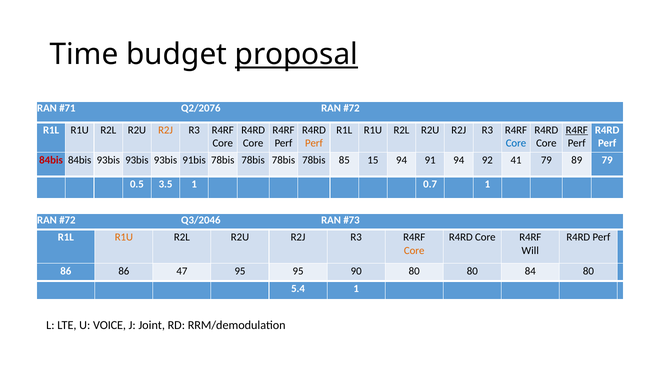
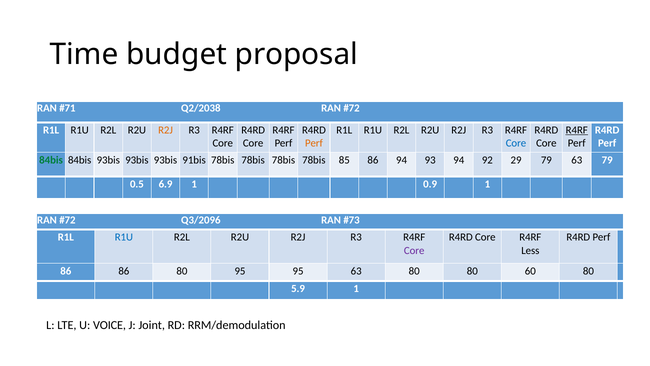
proposal underline: present -> none (296, 55)
Q2/2076: Q2/2076 -> Q2/2038 (201, 108)
84bis colour: red -> green (51, 160)
85 15: 15 -> 86 (373, 160)
91: 91 -> 93 (430, 160)
41: 41 -> 29 (516, 160)
79 89: 89 -> 63 (577, 160)
3.5: 3.5 -> 6.9 (166, 184)
0.7: 0.7 -> 0.9 (430, 184)
Q3/2046: Q3/2046 -> Q3/2096 (201, 220)
R1U colour: orange -> blue (124, 237)
Core colour: orange -> purple (414, 250)
Will: Will -> Less (530, 250)
86 47: 47 -> 80 (182, 271)
95 90: 90 -> 63 (356, 271)
84: 84 -> 60 (530, 271)
5.4: 5.4 -> 5.9 (298, 289)
